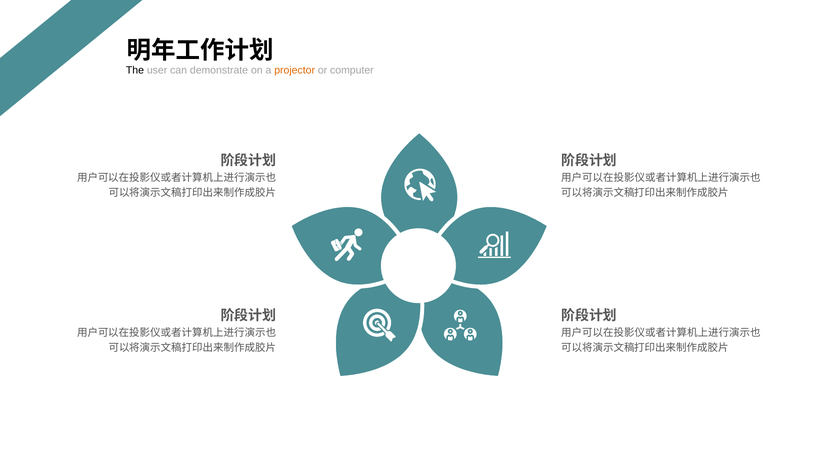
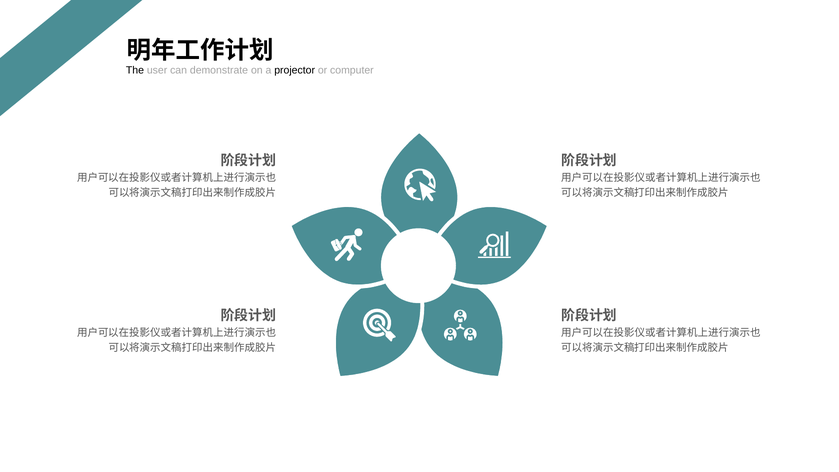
projector colour: orange -> black (295, 70)
